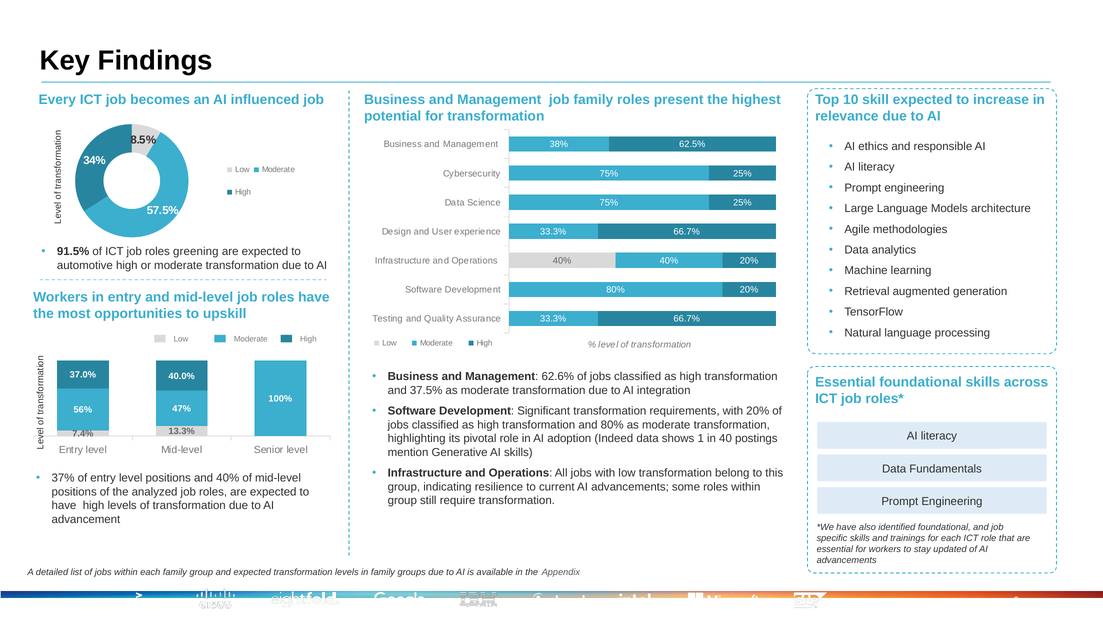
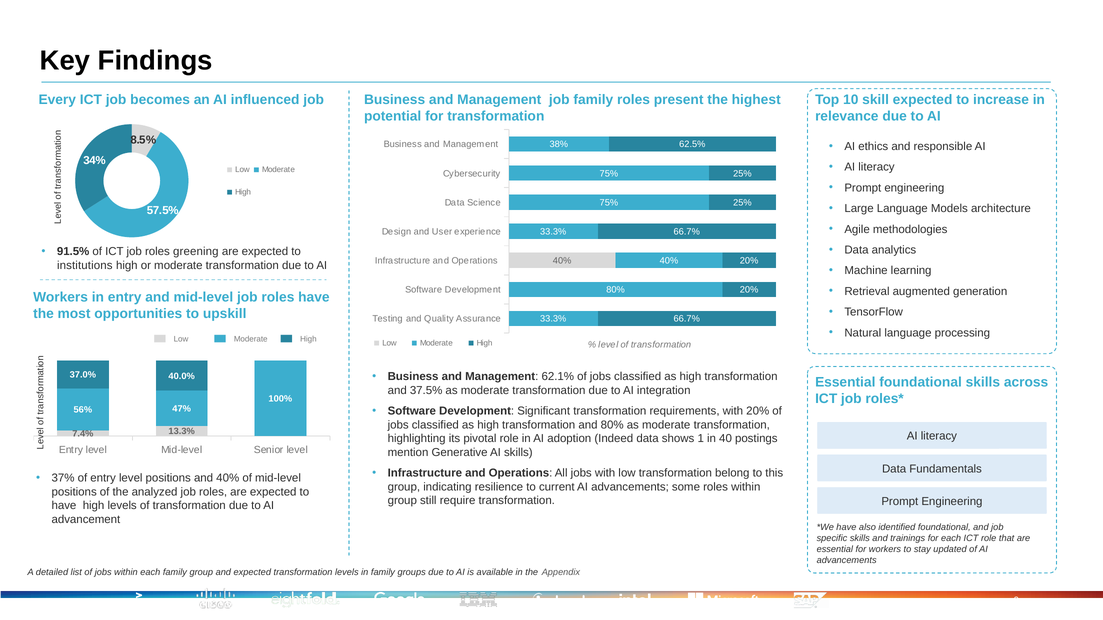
automotive: automotive -> institutions (85, 265)
62.6%: 62.6% -> 62.1% (558, 377)
